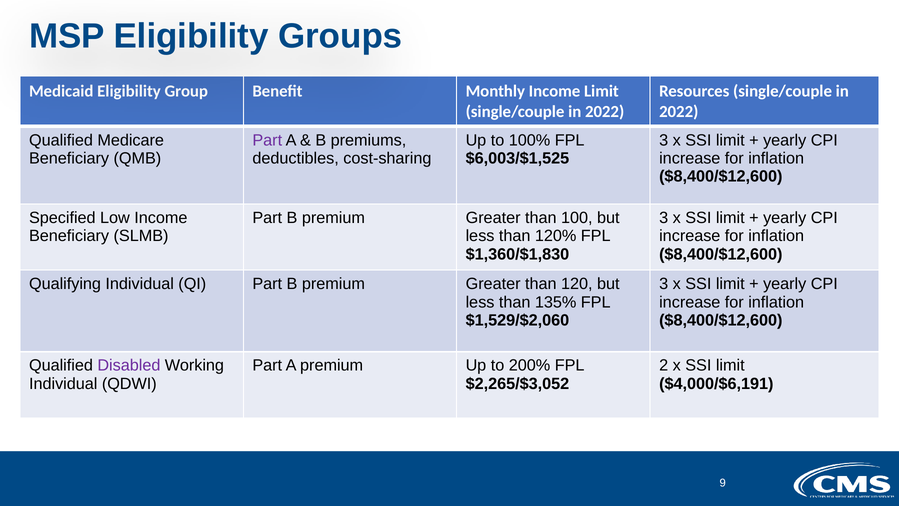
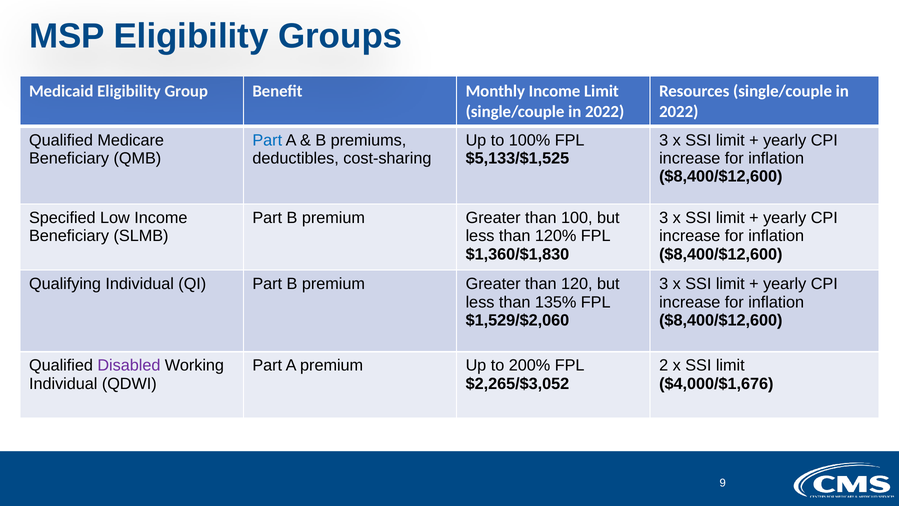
Part colour: purple -> blue (267, 140)
$6,003/$1,525: $6,003/$1,525 -> $5,133/$1,525 (517, 158)
$4,000/$6,191: $4,000/$6,191 -> $4,000/$1,676 (716, 384)
